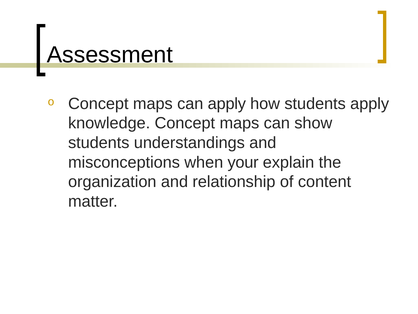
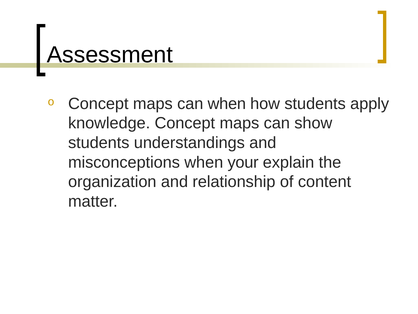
can apply: apply -> when (227, 104)
